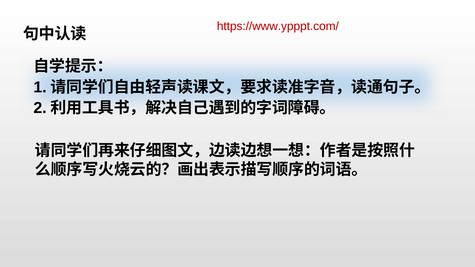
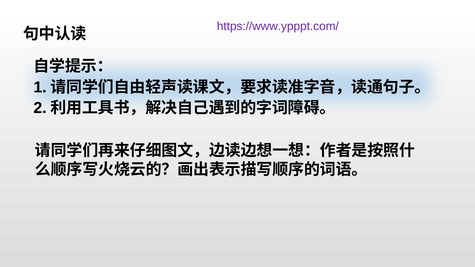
https://www.ypppt.com/ colour: red -> purple (278, 26)
